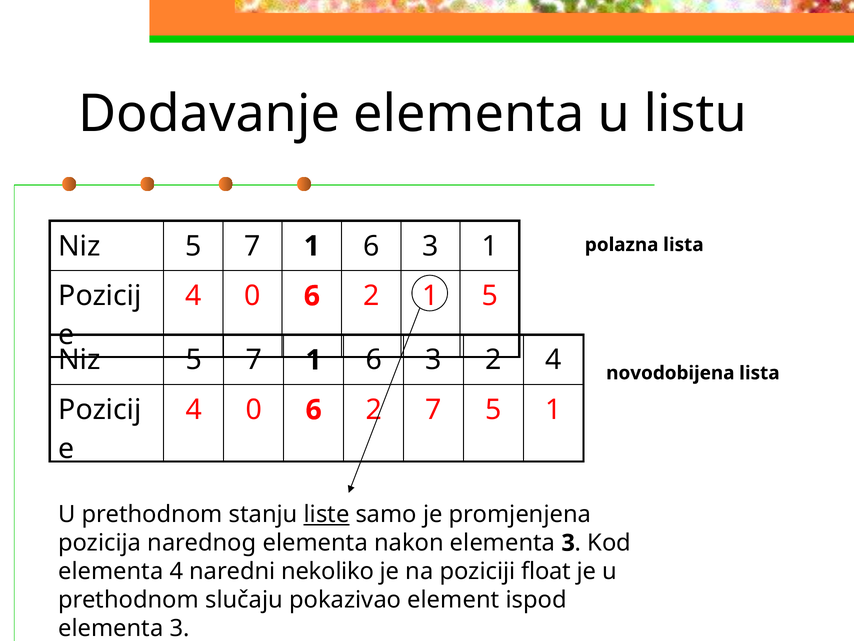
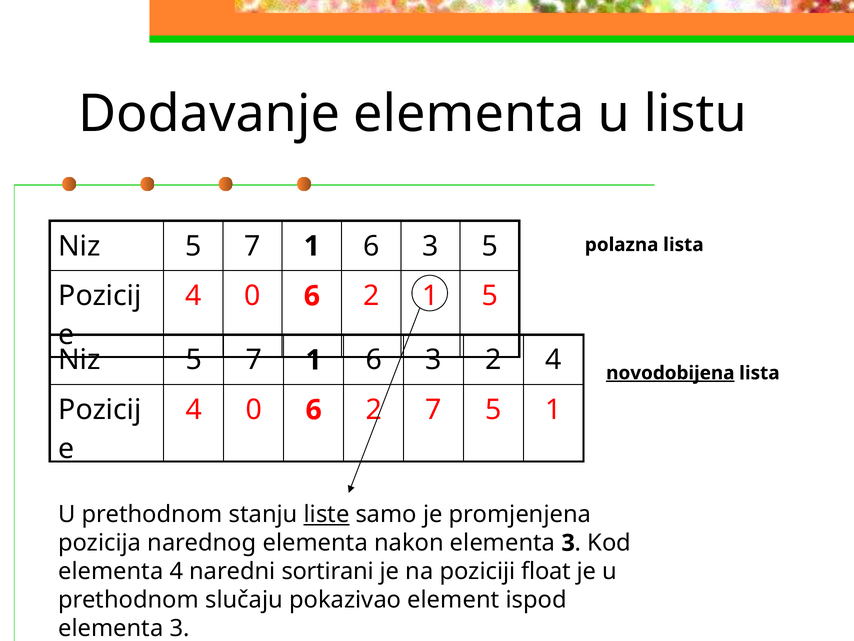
3 1: 1 -> 5 (490, 246)
novodobijena underline: none -> present (670, 373)
nekoliko: nekoliko -> sortirani (328, 571)
